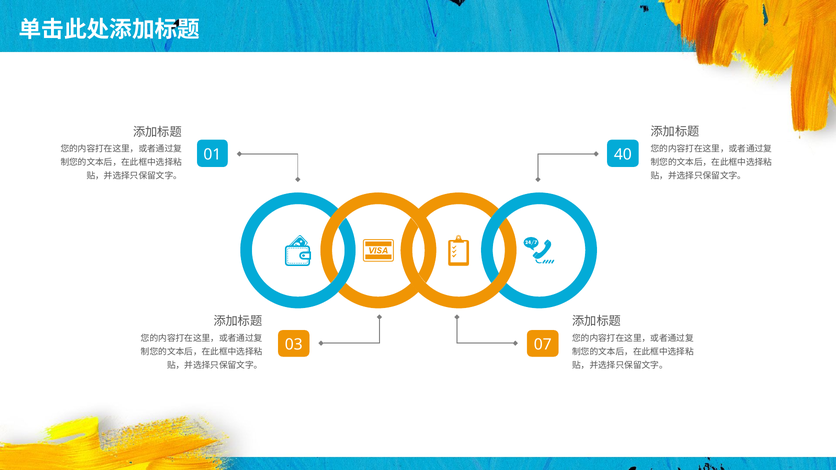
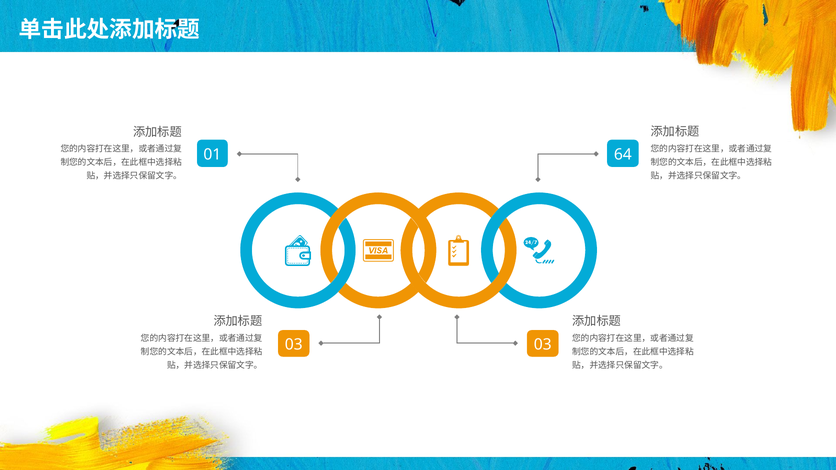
40: 40 -> 64 (623, 154)
03 07: 07 -> 03 (543, 345)
